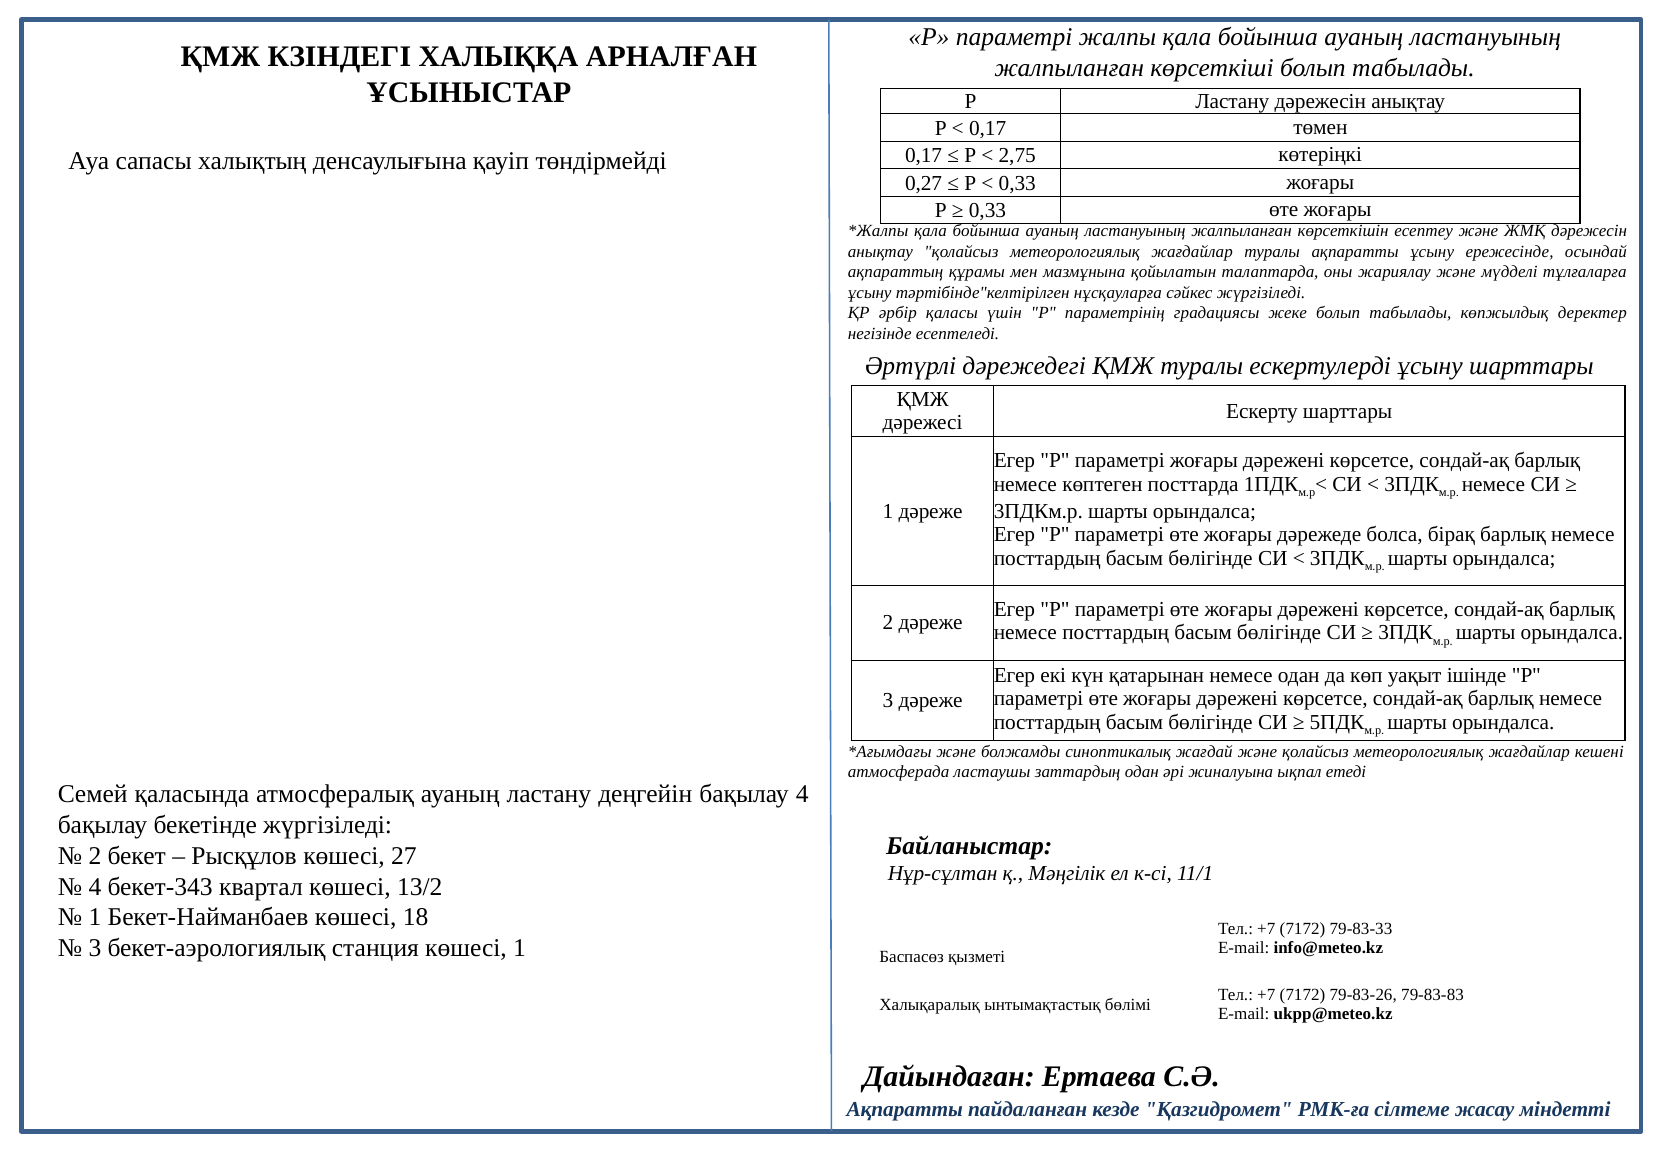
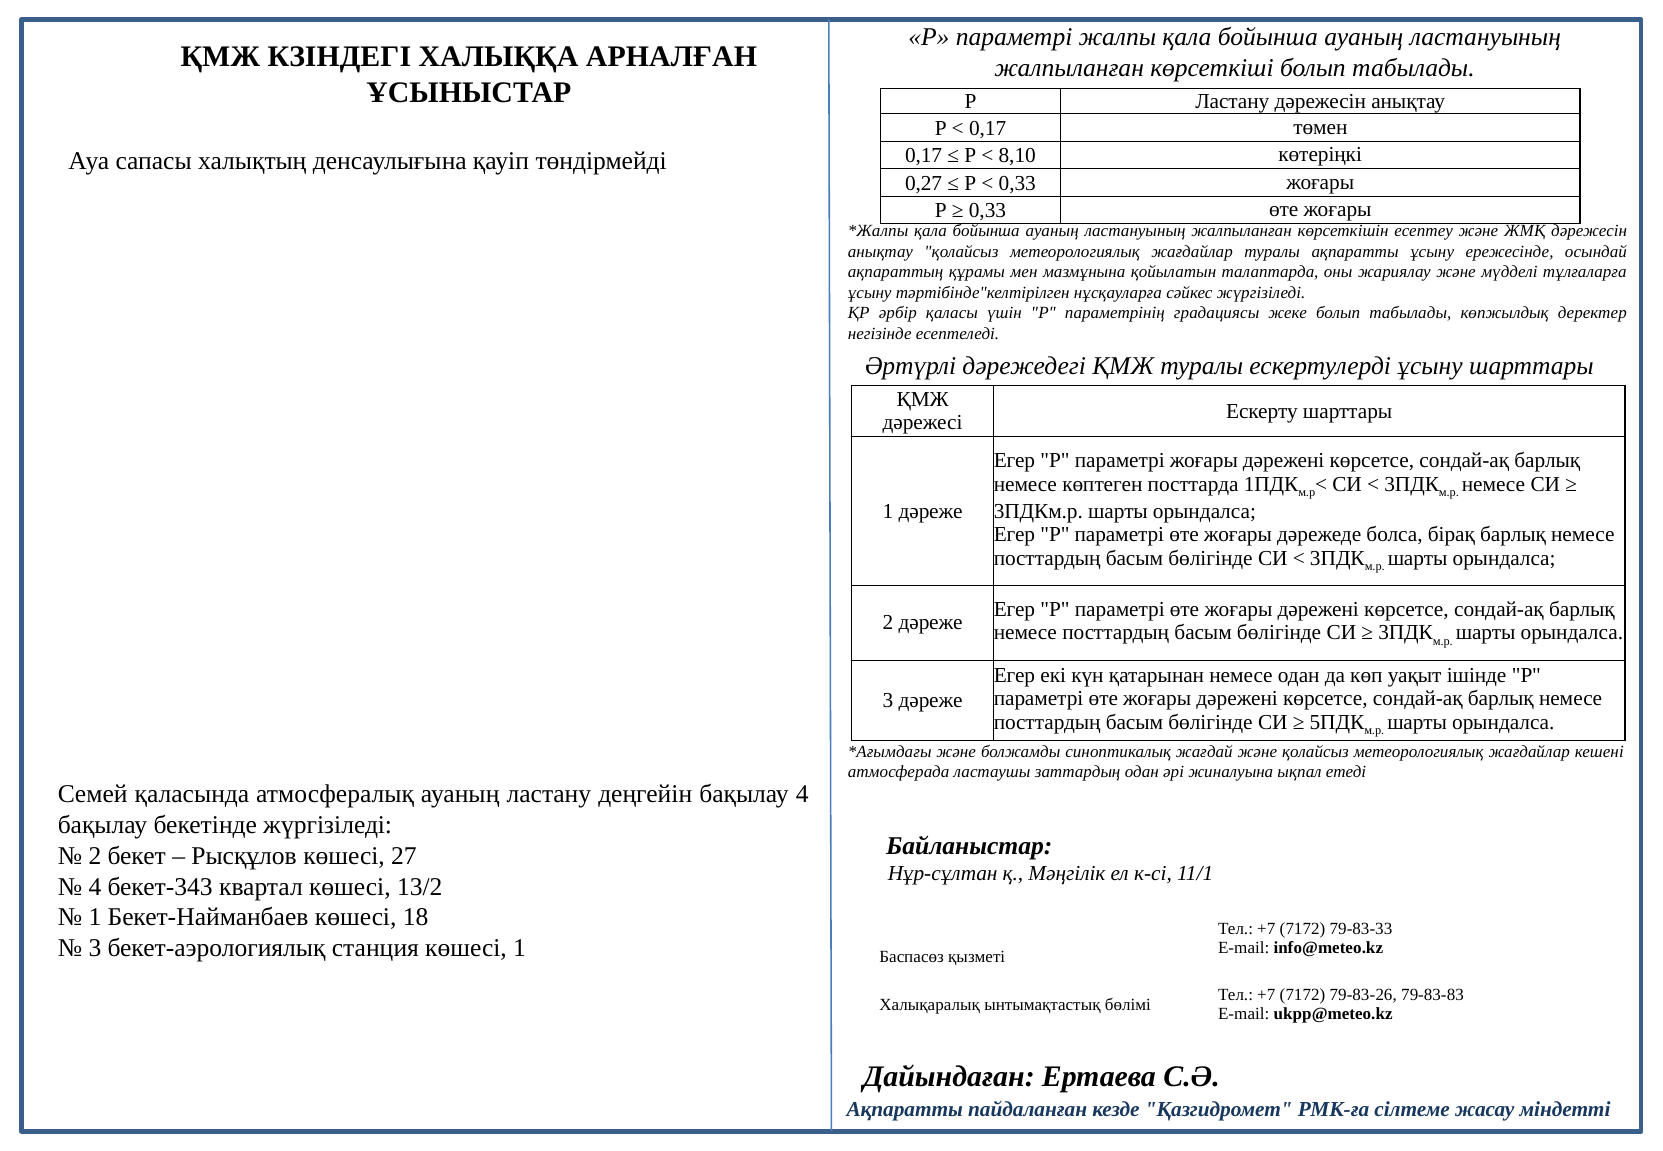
2,75: 2,75 -> 8,10 (1017, 156)
